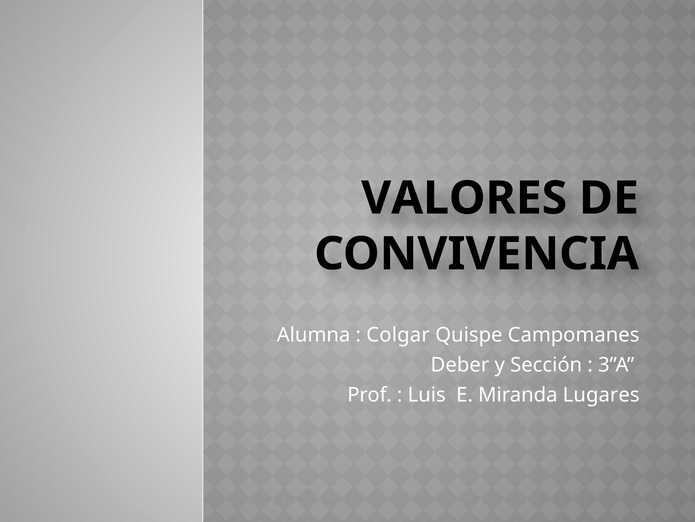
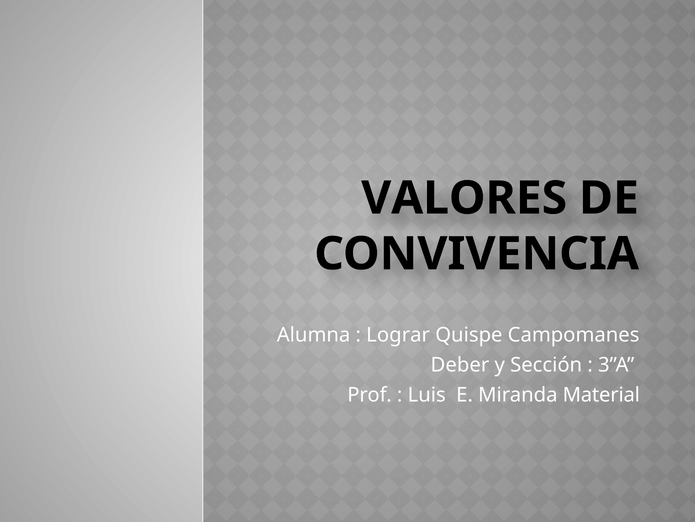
Colgar: Colgar -> Lograr (398, 334)
Lugares: Lugares -> Material (601, 395)
